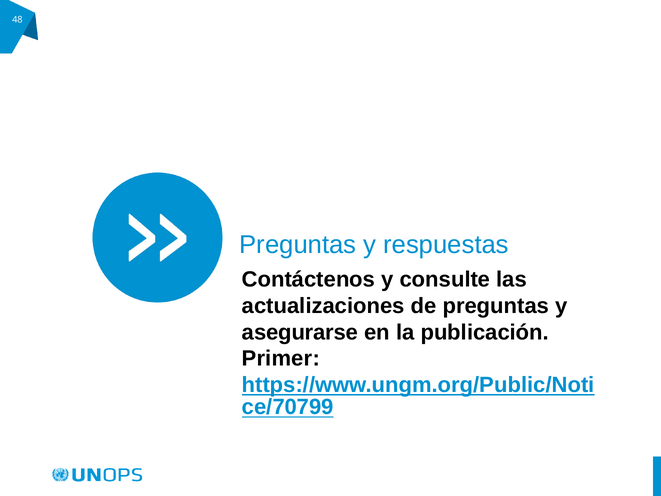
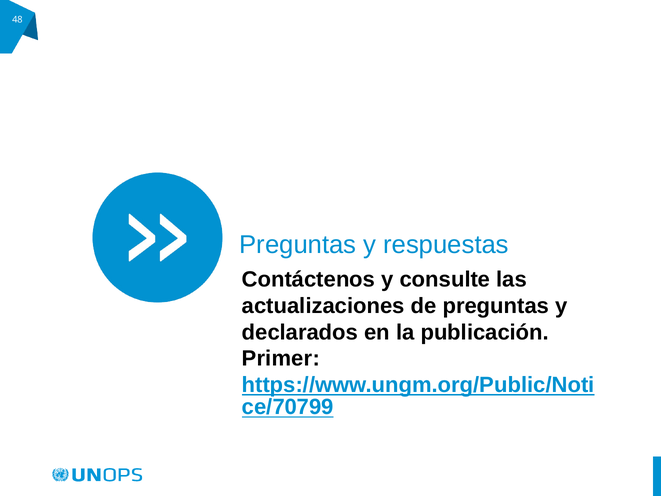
asegurarse: asegurarse -> declarados (300, 332)
